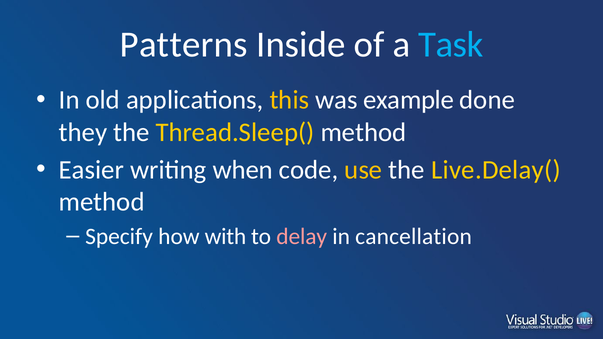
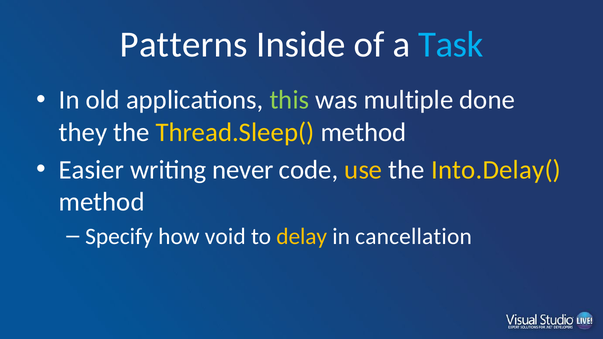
this colour: yellow -> light green (289, 100)
example: example -> multiple (408, 100)
when: when -> never (243, 170)
Live.Delay(: Live.Delay( -> Into.Delay( (496, 170)
with: with -> void (225, 237)
delay colour: pink -> yellow (302, 237)
